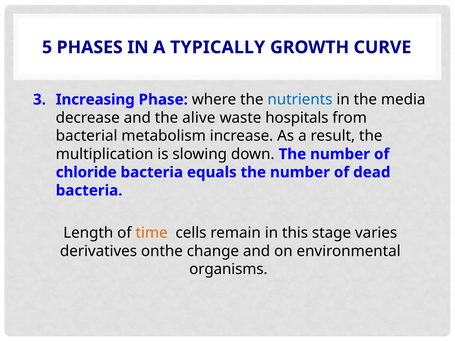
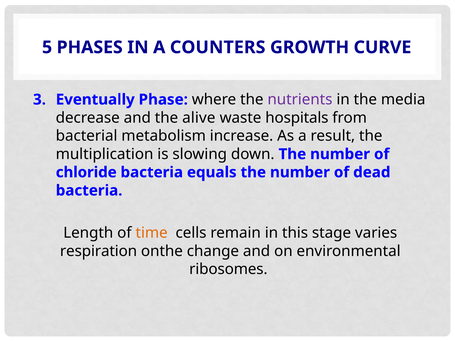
TYPICALLY: TYPICALLY -> COUNTERS (218, 47)
Increasing: Increasing -> Eventually (95, 100)
nutrients colour: blue -> purple (300, 100)
derivatives: derivatives -> respiration (99, 251)
organisms: organisms -> ribosomes (228, 269)
